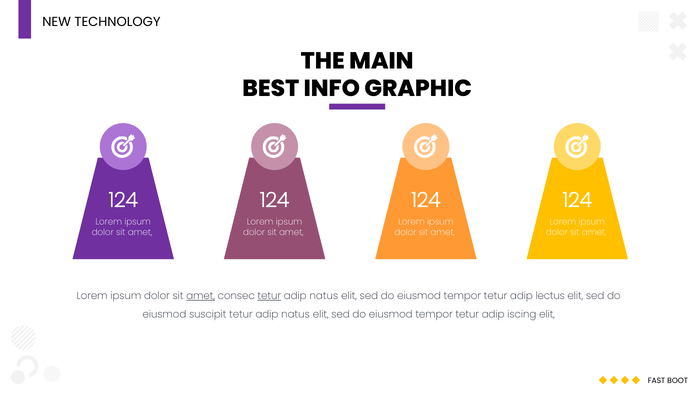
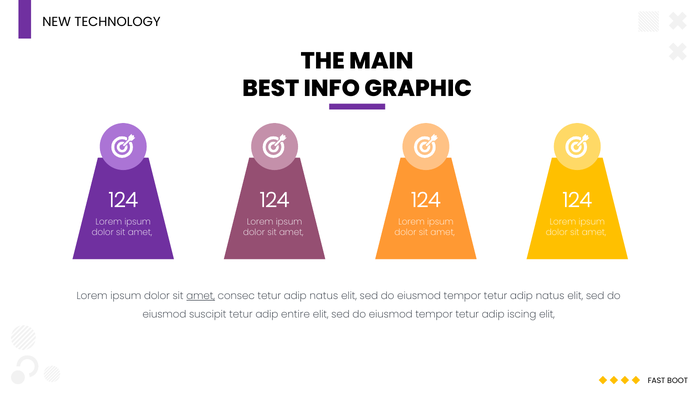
tetur underline: present -> none (269, 296)
tempor tetur adip lectus: lectus -> natus (550, 296)
natus: natus -> entire (295, 314)
